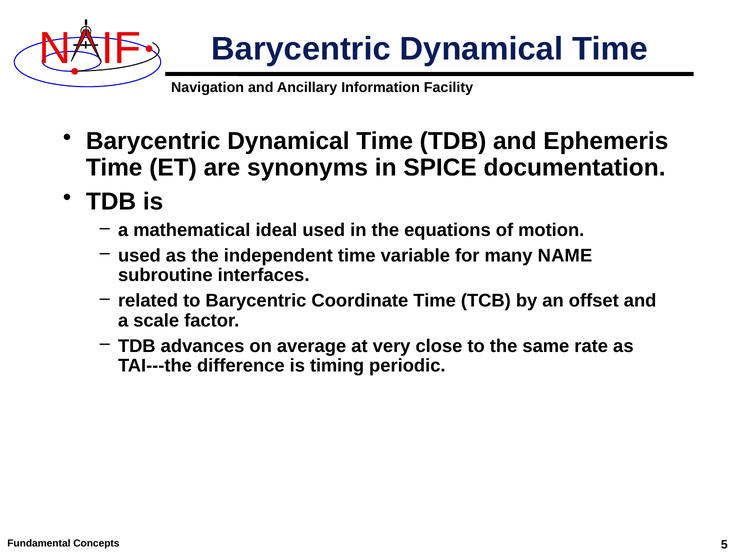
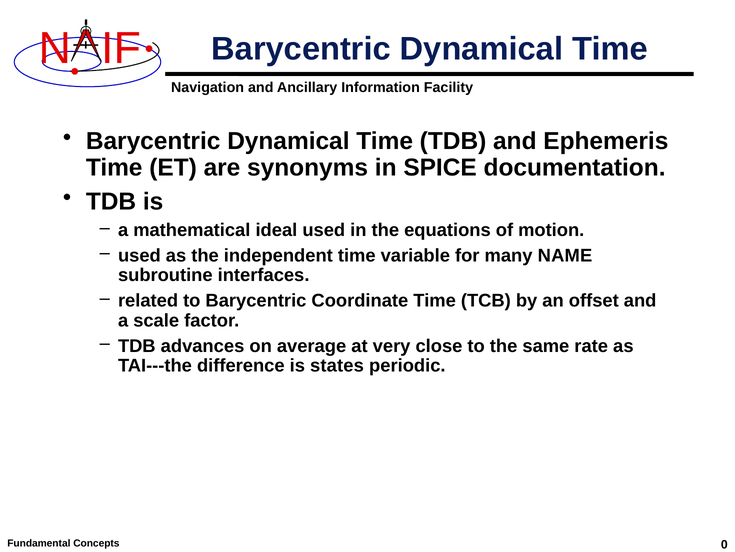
timing: timing -> states (337, 365)
5: 5 -> 0 (724, 544)
